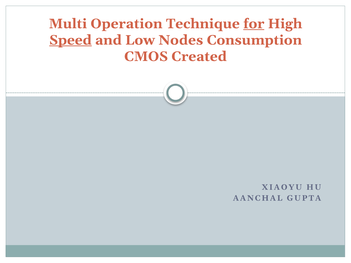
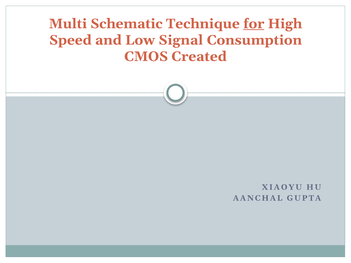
Operation: Operation -> Schematic (127, 24)
Speed underline: present -> none (70, 40)
Nodes: Nodes -> Signal (181, 40)
